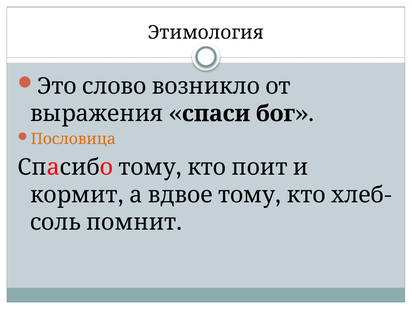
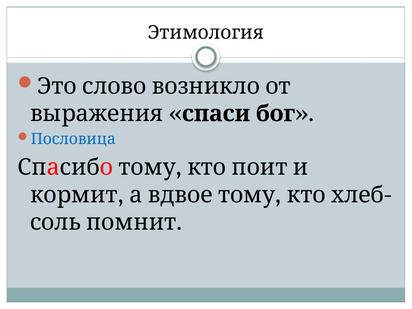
Пословица colour: orange -> blue (73, 139)
